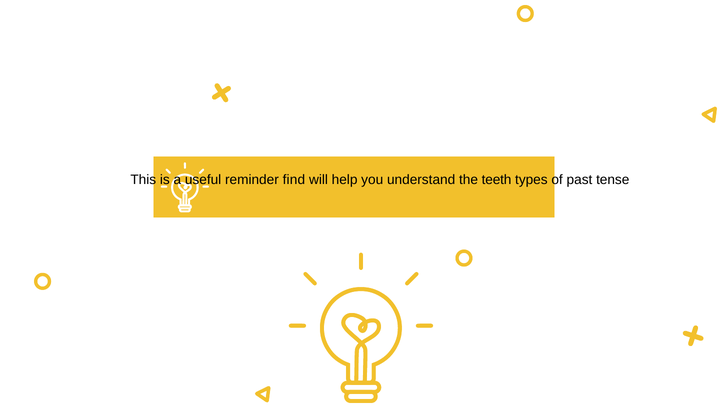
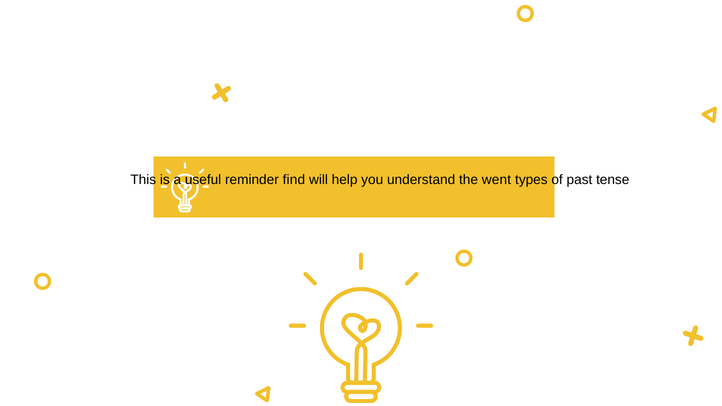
teeth: teeth -> went (496, 180)
